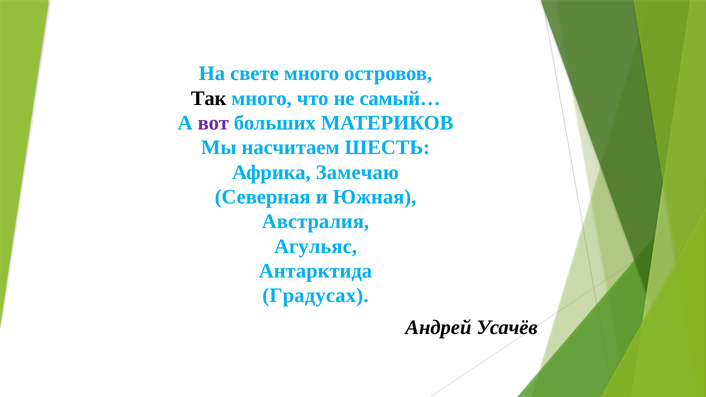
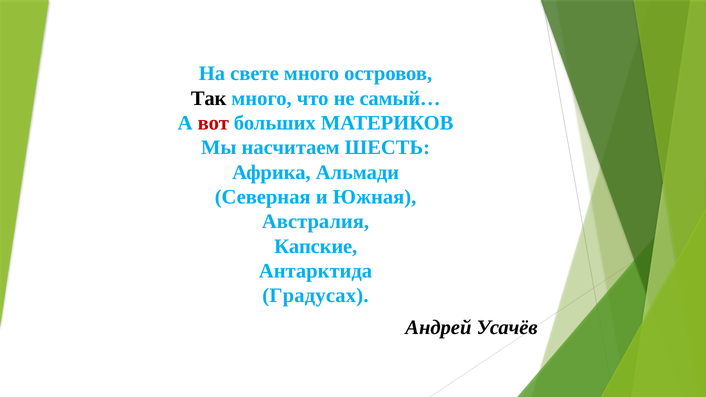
вот colour: purple -> red (213, 123)
Замечаю: Замечаю -> Альмади (357, 172)
Агульяс: Агульяс -> Капские (316, 246)
